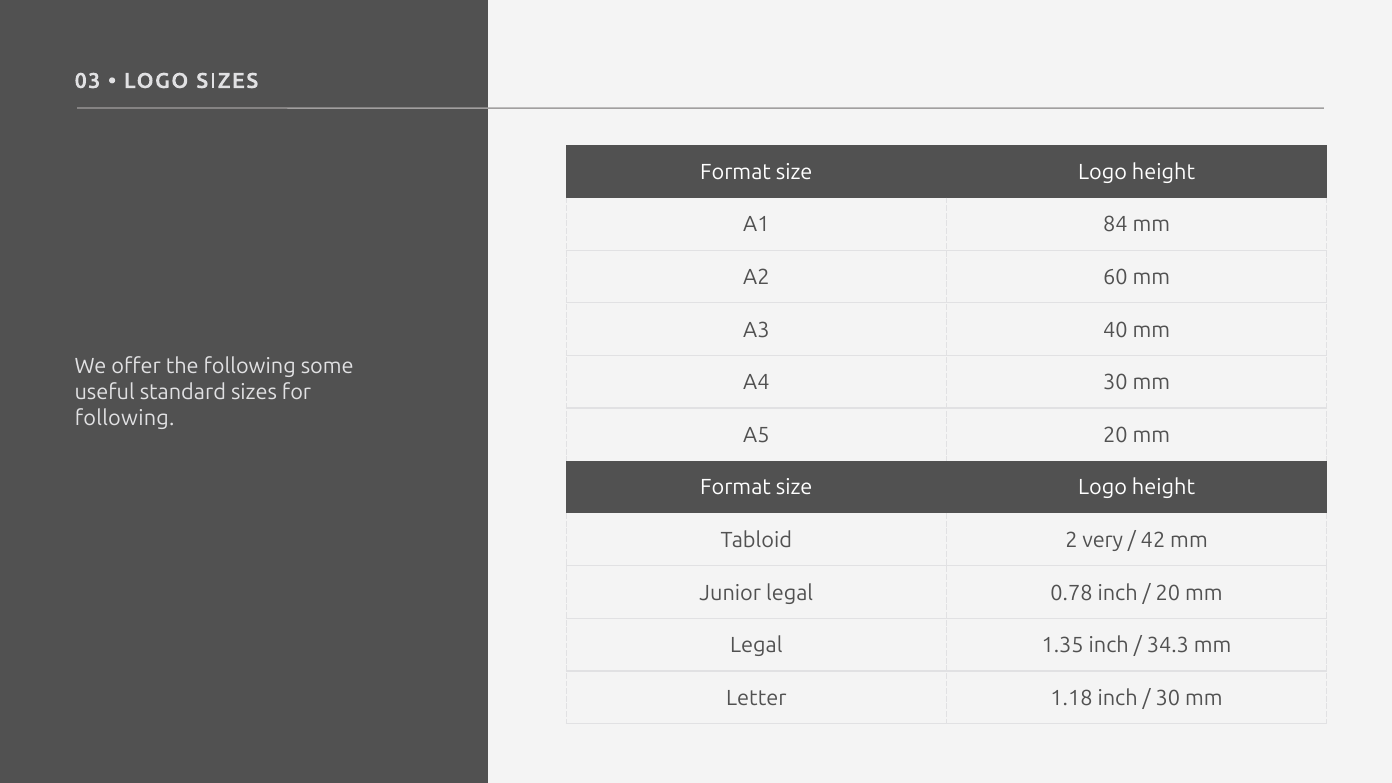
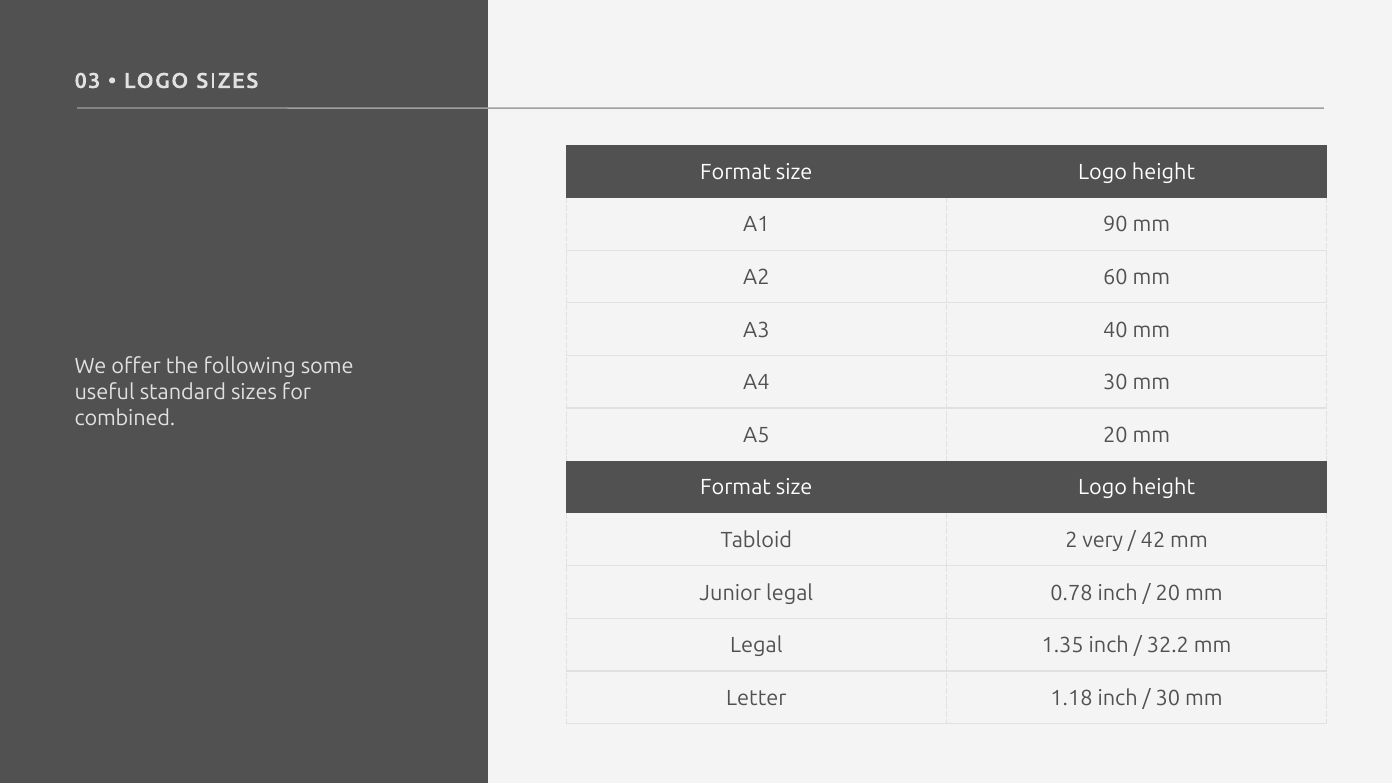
84: 84 -> 90 (1115, 225)
following: following -> combined (125, 419)
34.3: 34.3 -> 32.2 (1168, 646)
